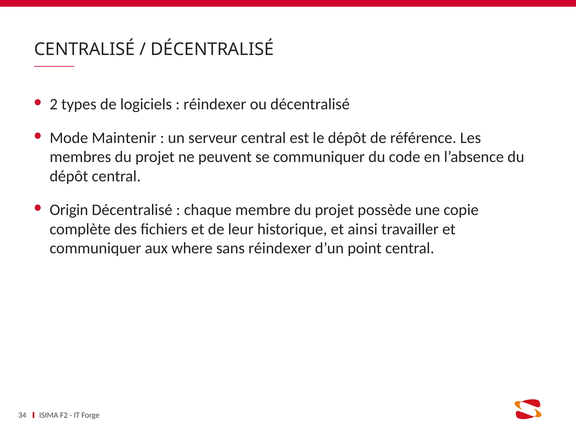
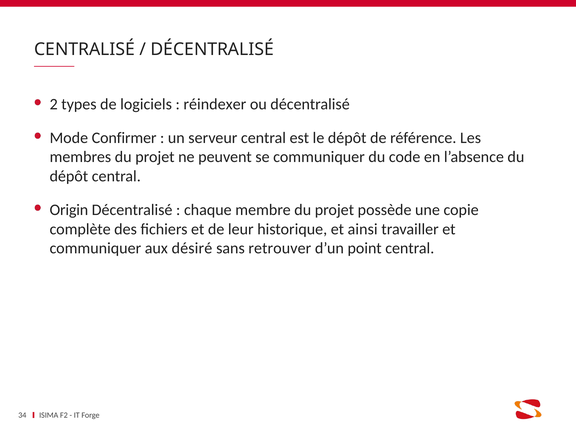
Maintenir: Maintenir -> Confirmer (124, 138)
where: where -> désiré (192, 248)
sans réindexer: réindexer -> retrouver (280, 248)
